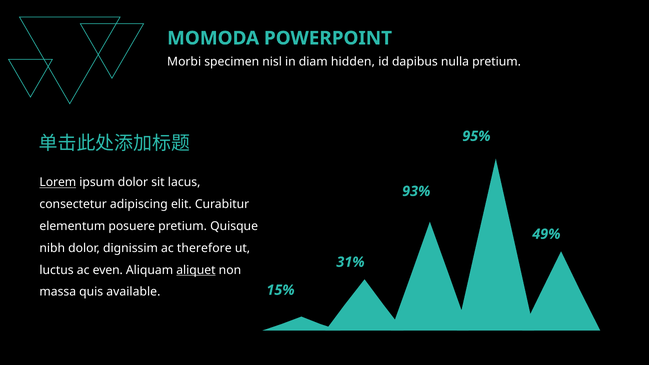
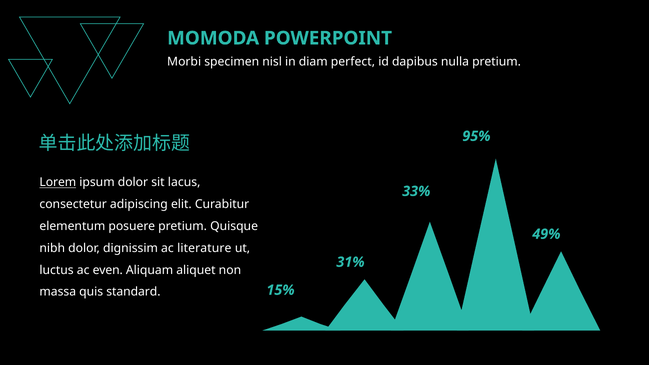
hidden: hidden -> perfect (353, 62)
93%: 93% -> 33% (416, 191)
therefore: therefore -> literature (204, 248)
aliquet underline: present -> none (196, 270)
available: available -> standard (133, 292)
